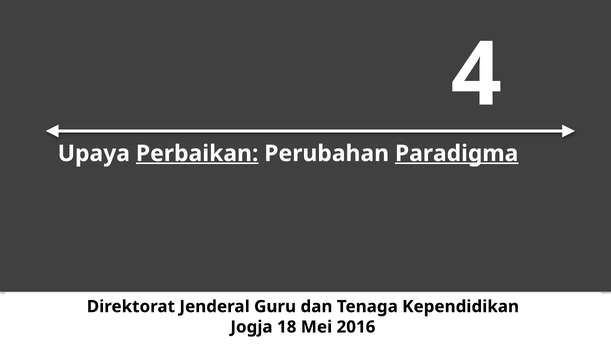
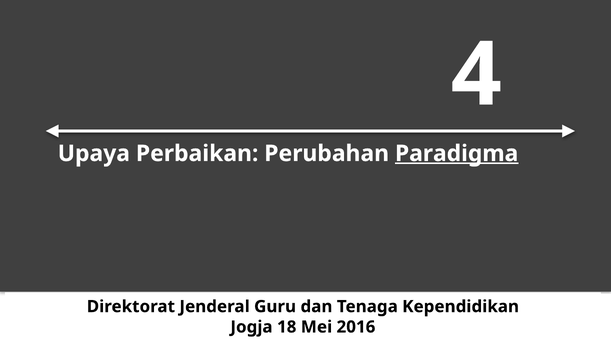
Perbaikan underline: present -> none (197, 153)
